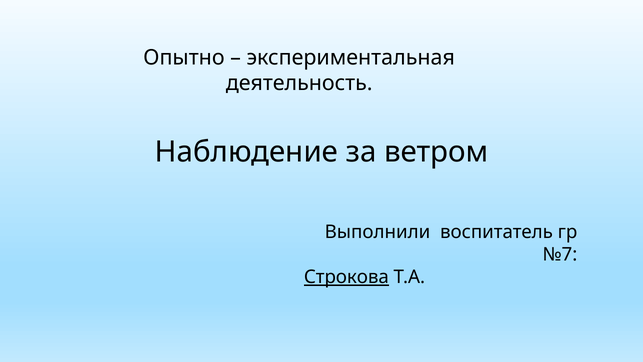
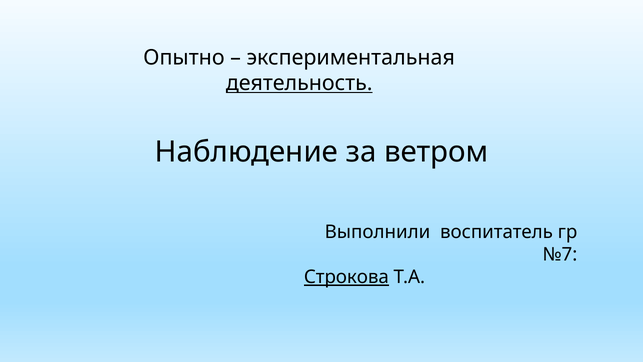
деятельность underline: none -> present (299, 83)
